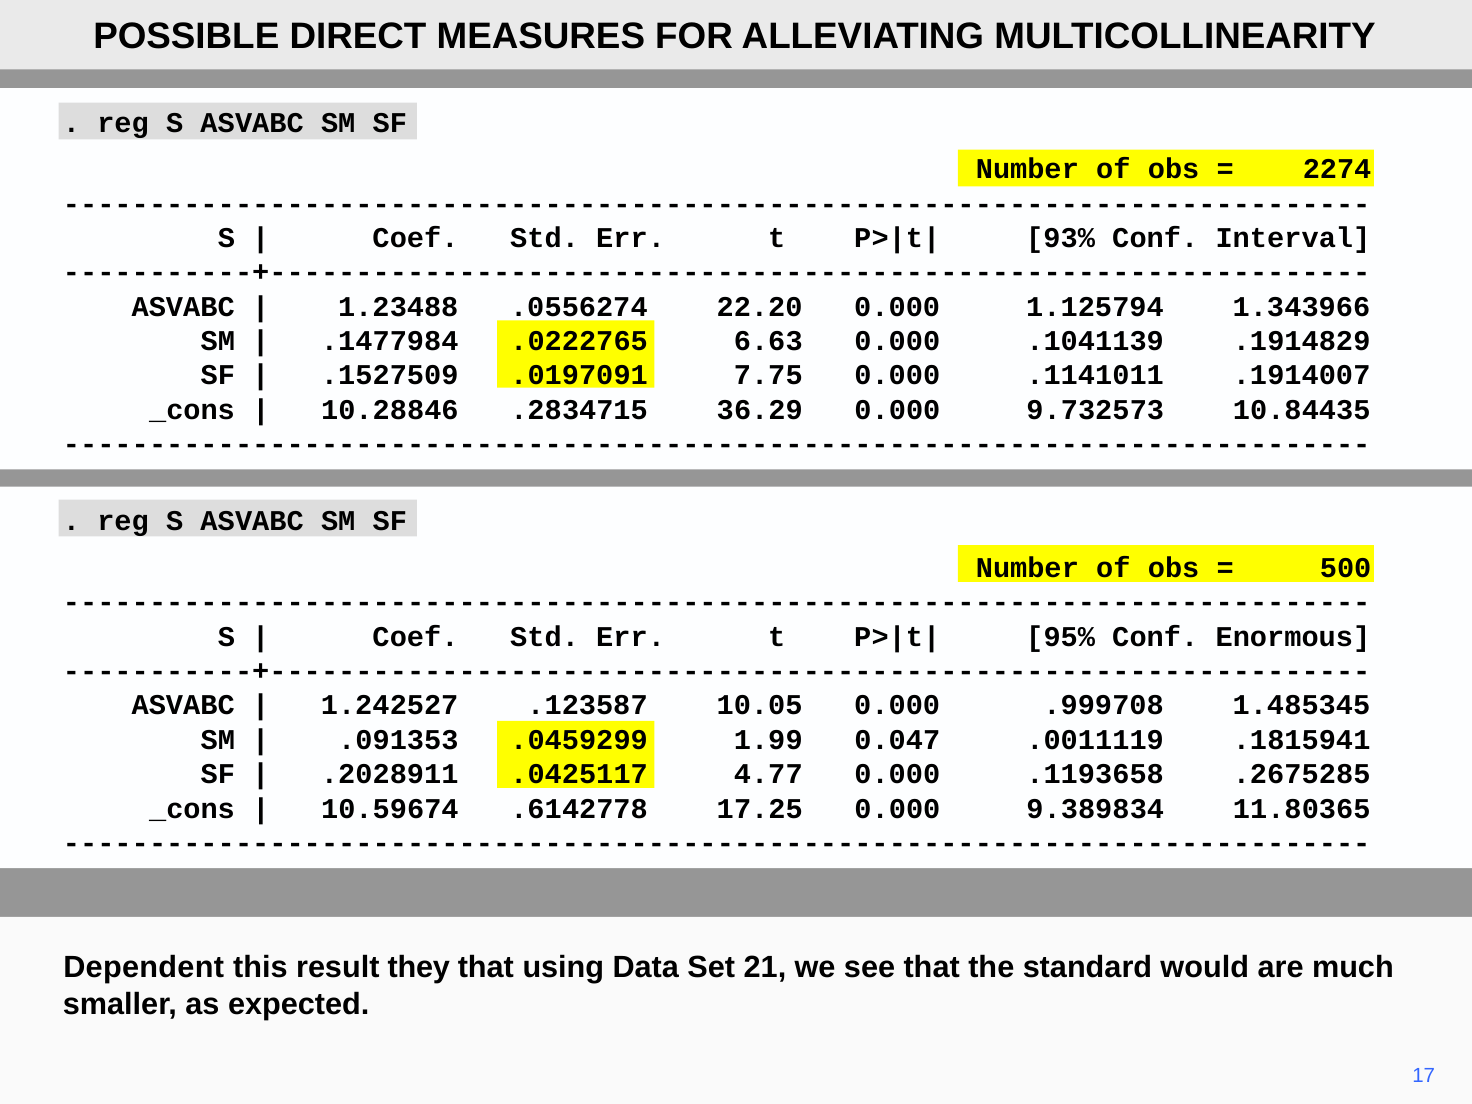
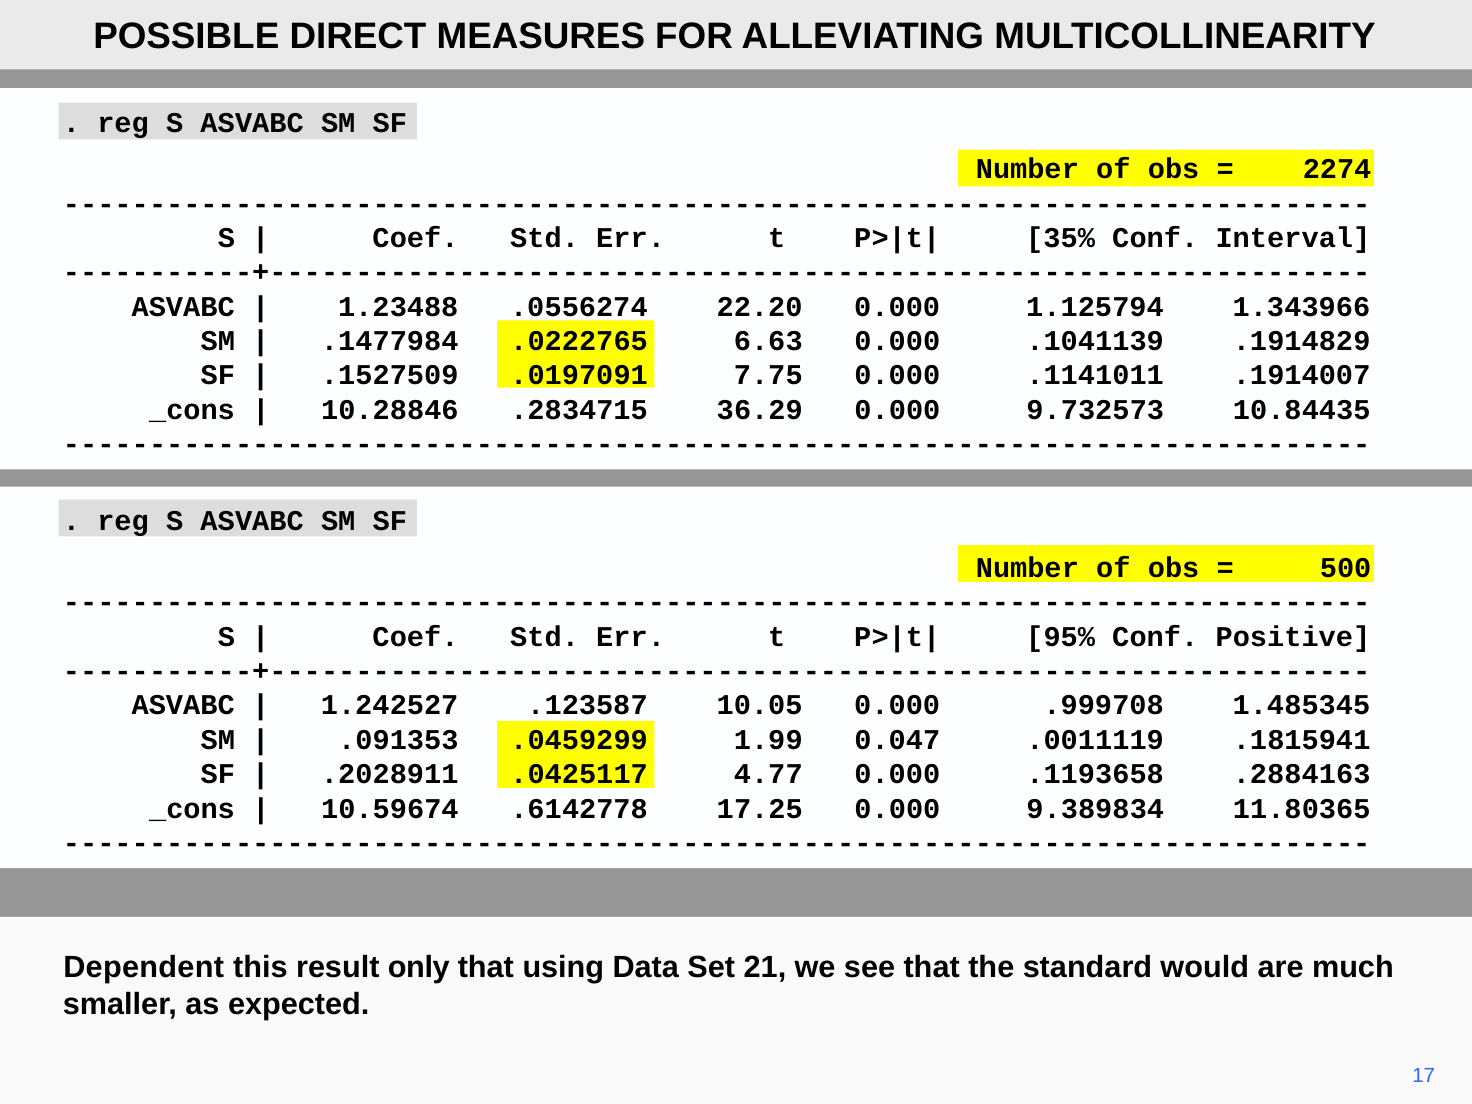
93%: 93% -> 35% (1061, 238)
Enormous: Enormous -> Positive (1293, 637)
.2675285: .2675285 -> .2884163 (1302, 774)
they: they -> only (419, 967)
